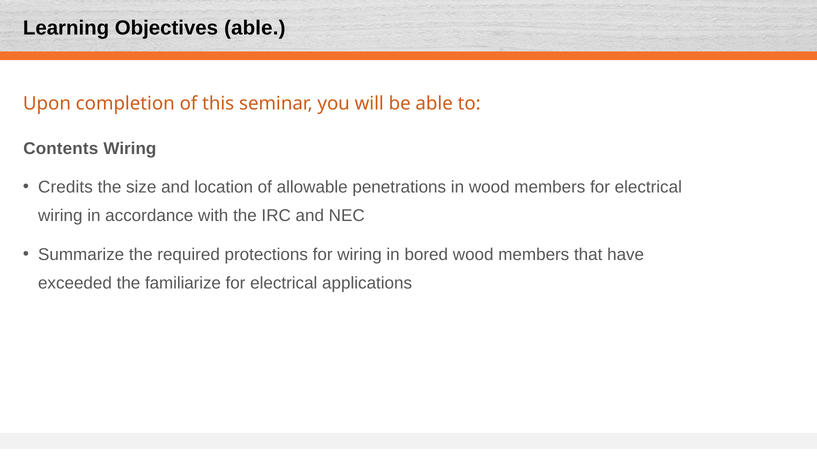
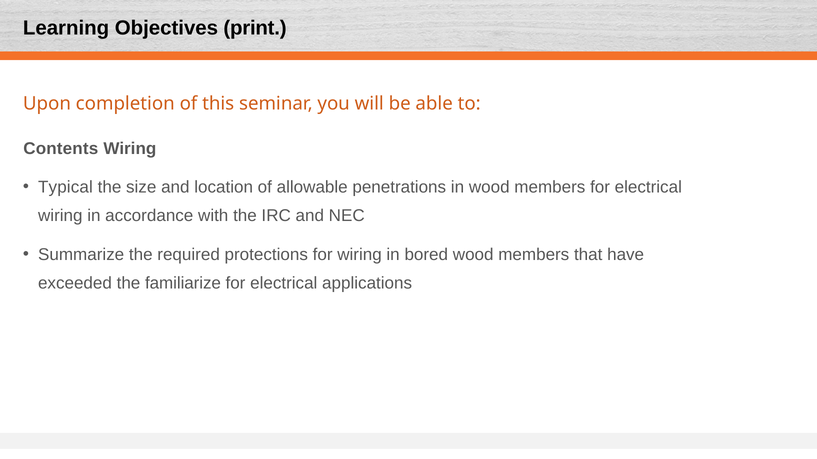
Objectives able: able -> print (255, 28)
Credits: Credits -> Typical (65, 187)
